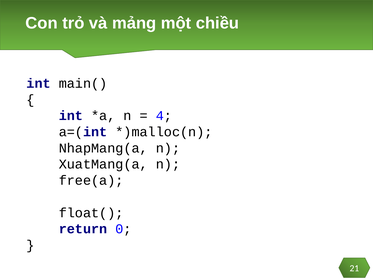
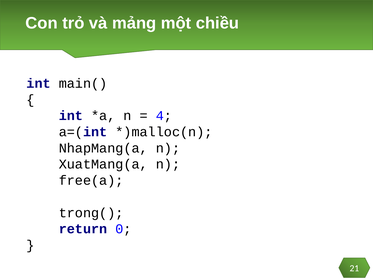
float(: float( -> trong( (91, 213)
